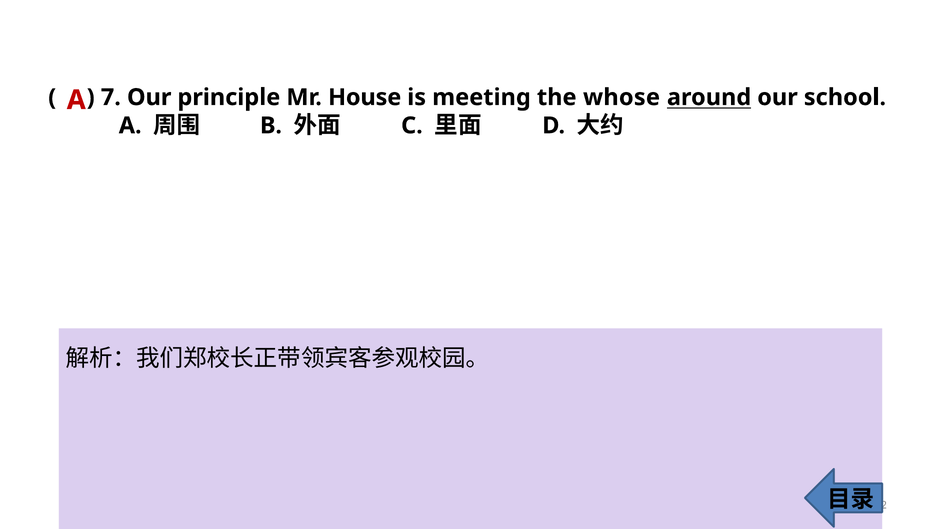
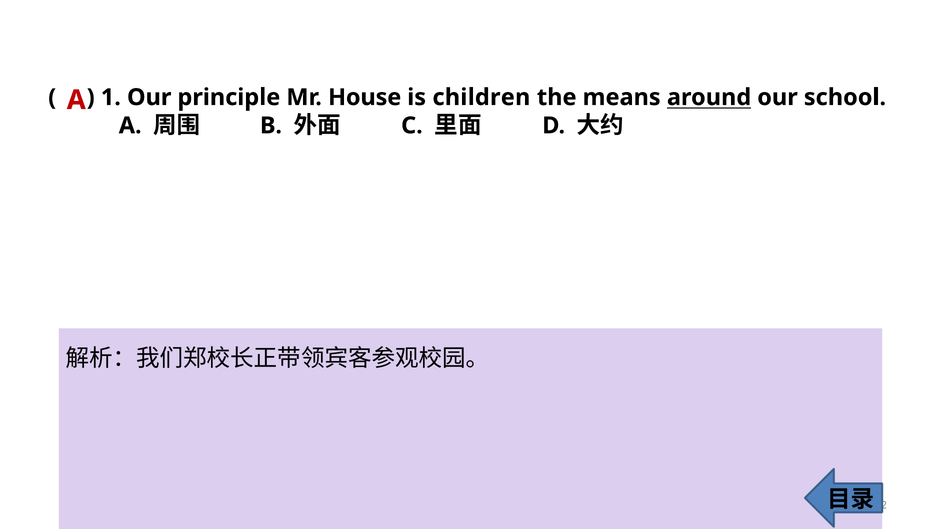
7: 7 -> 1 (111, 97)
meeting: meeting -> children (481, 97)
whose: whose -> means (622, 97)
